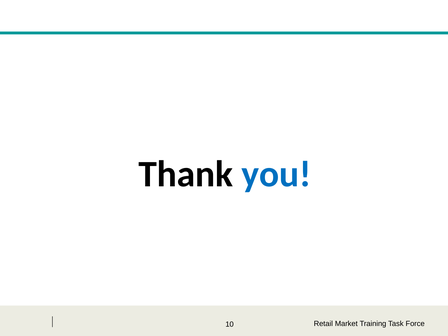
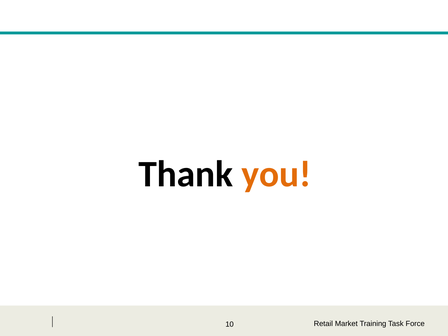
you colour: blue -> orange (276, 174)
